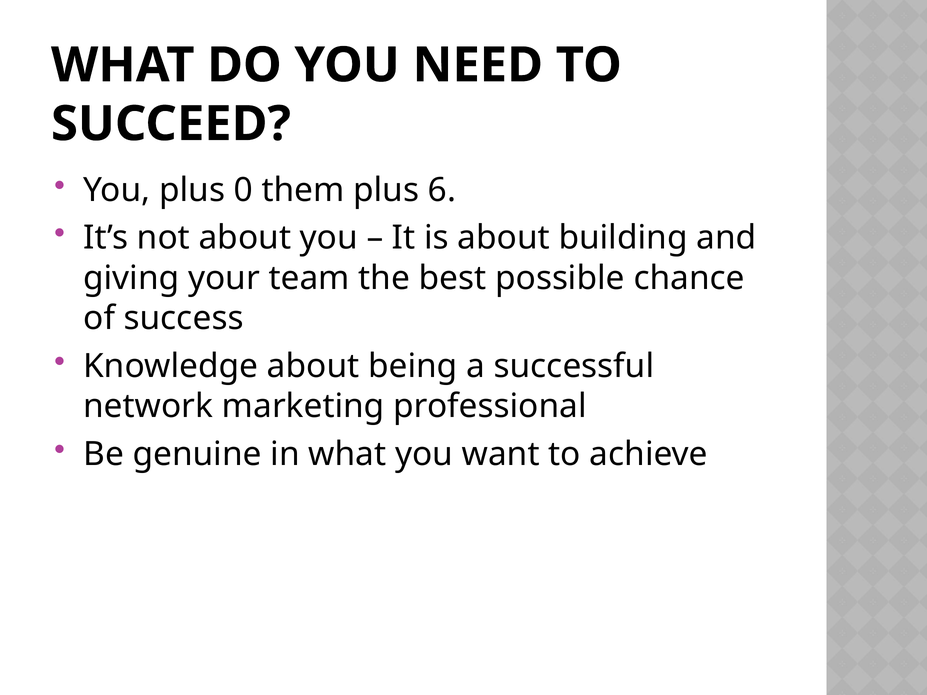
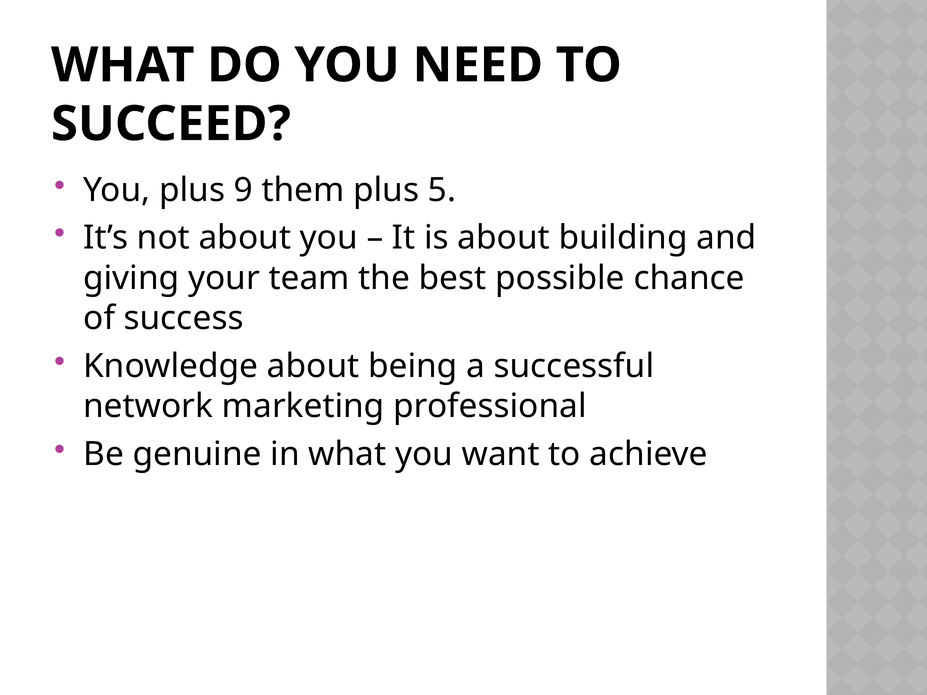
0: 0 -> 9 (243, 190)
6: 6 -> 5 (442, 190)
